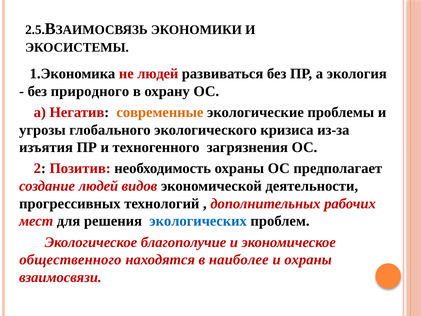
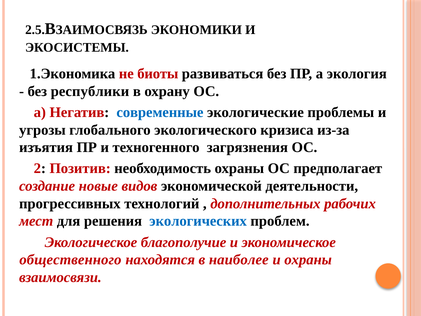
не людей: людей -> биоты (158, 74)
природного: природного -> республики (90, 91)
современные colour: orange -> blue (160, 112)
создание людей: людей -> новые (98, 186)
